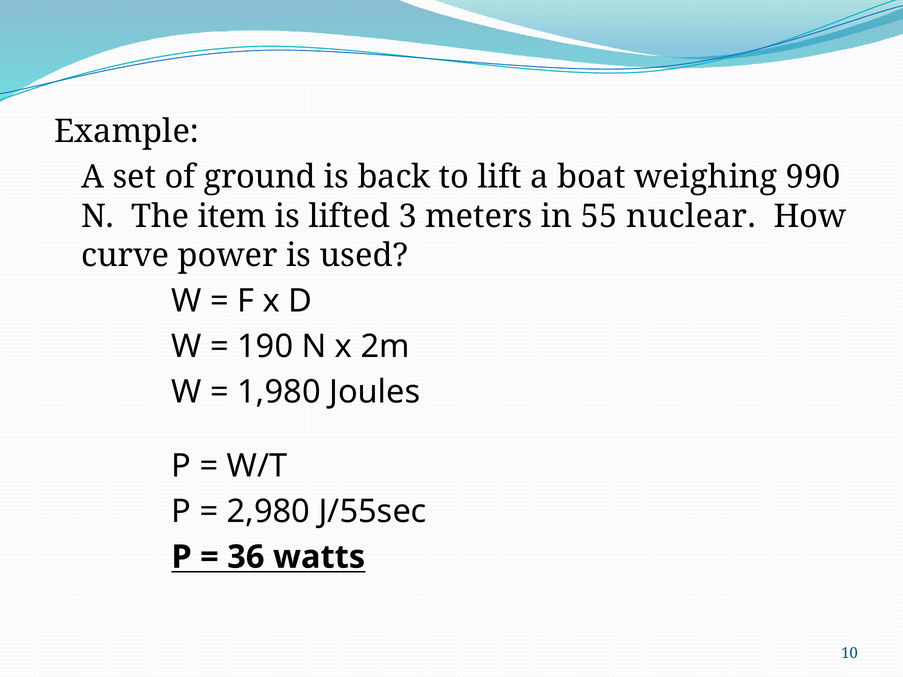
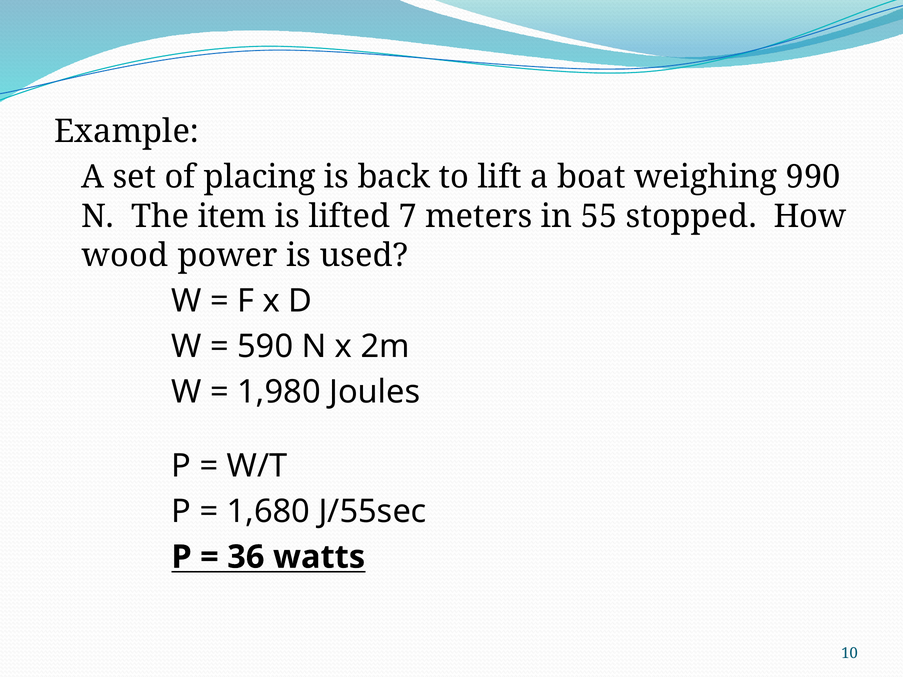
ground: ground -> placing (260, 177)
3: 3 -> 7 (408, 216)
nuclear: nuclear -> stopped (691, 216)
curve: curve -> wood (125, 255)
190: 190 -> 590 (265, 347)
2,980: 2,980 -> 1,680 (268, 512)
